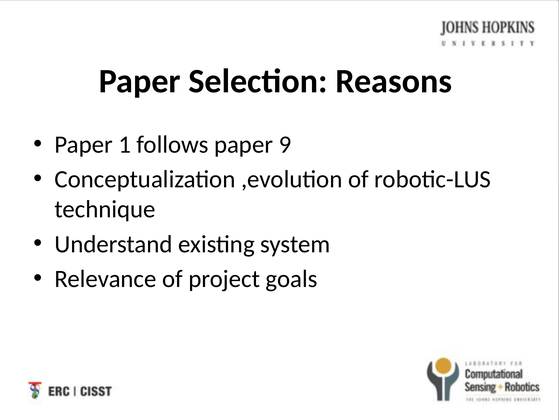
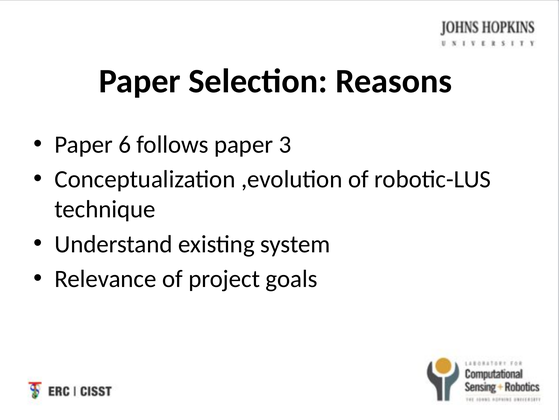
1: 1 -> 6 (125, 144)
9: 9 -> 3 (285, 144)
